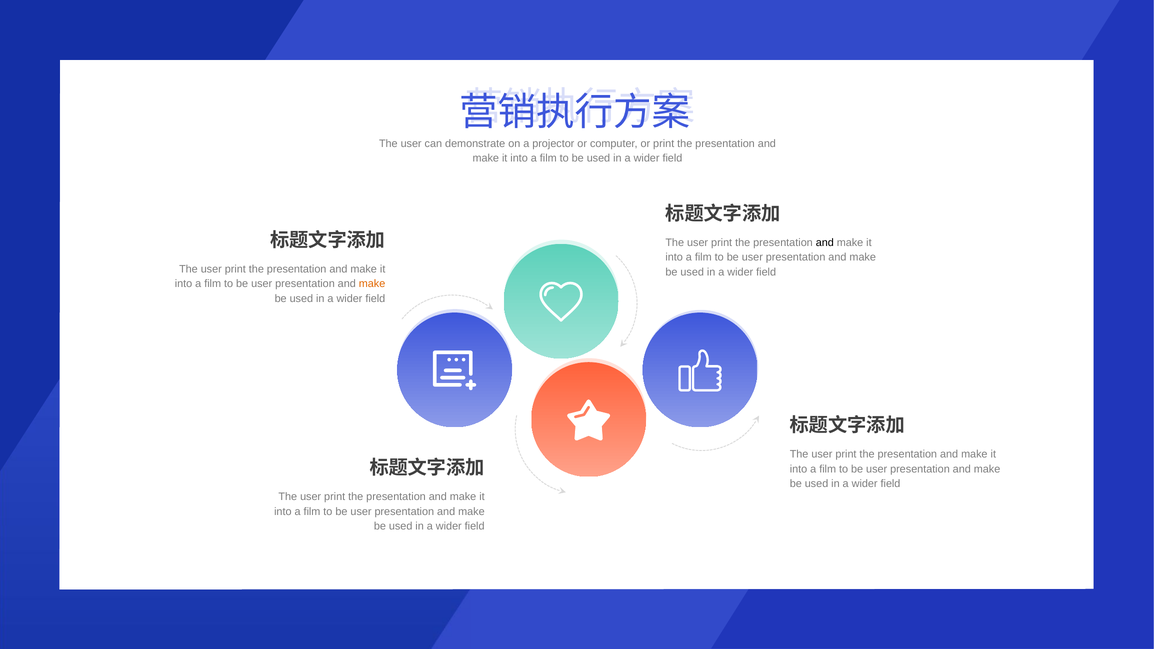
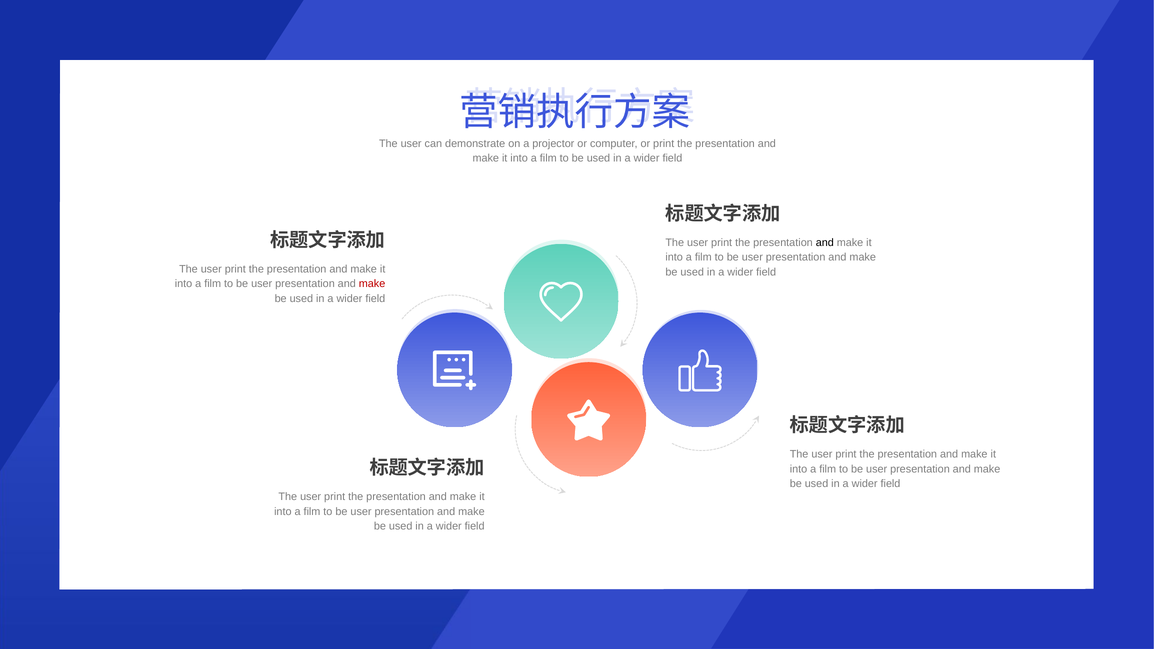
make colour: orange -> red (372, 284)
